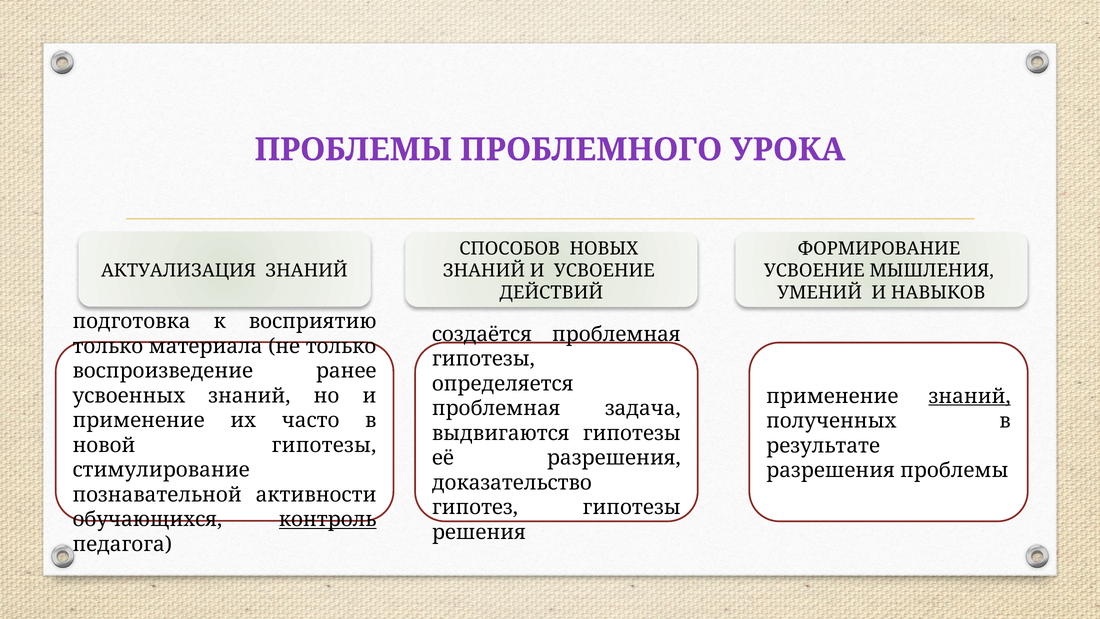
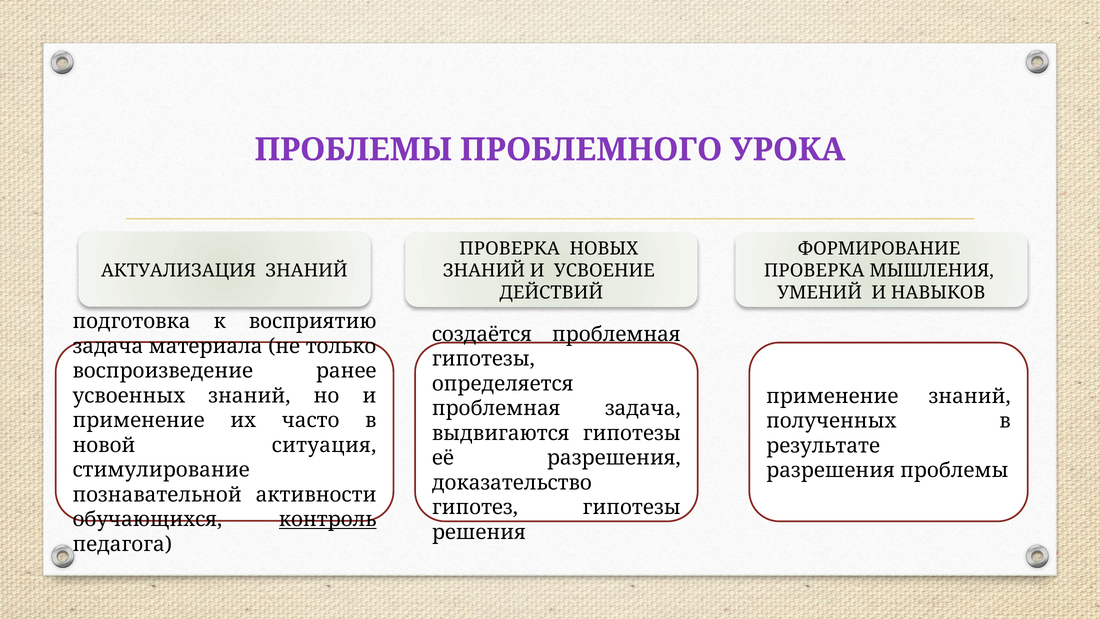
СПОСОБОВ: СПОСОБОВ -> ПРОВЕРКА (510, 249)
УСВОЕНИЕ: УСВОЕНИЕ -> ПРОВЕРКА (814, 271)
только: только -> задача (108, 346)
знаний underline: present -> none (970, 396)
новой гипотезы: гипотезы -> ситуация (324, 445)
